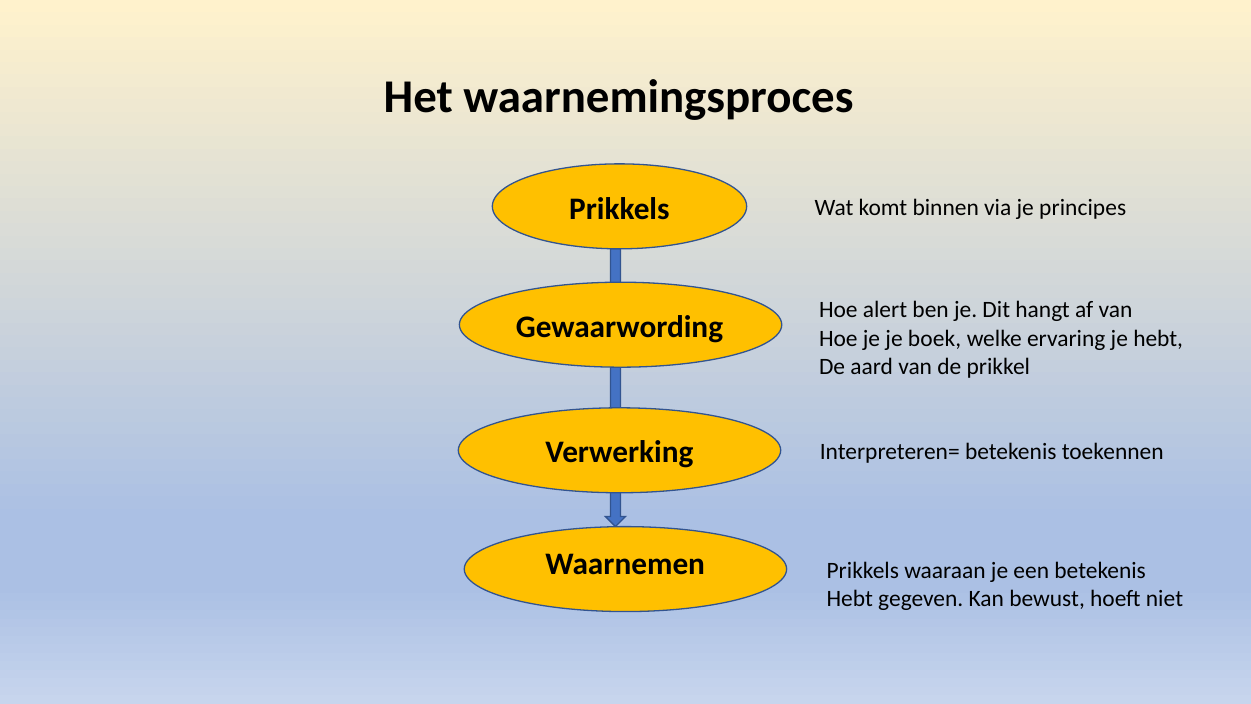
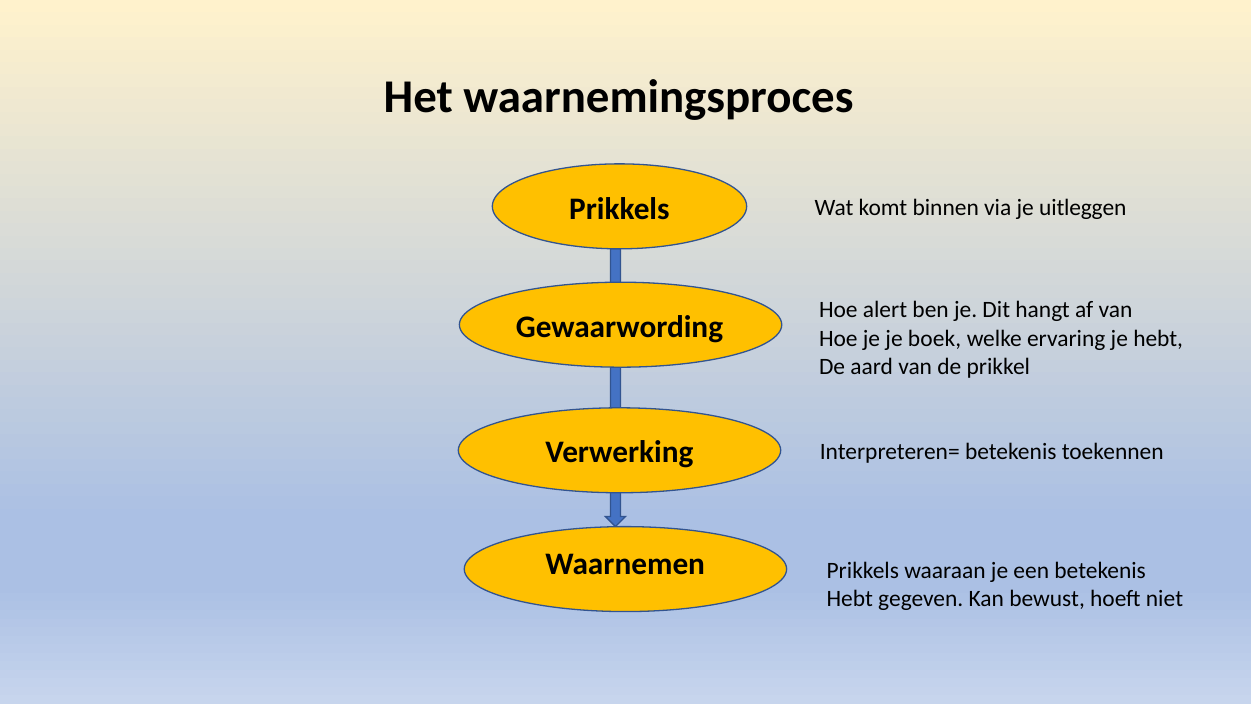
principes: principes -> uitleggen (1083, 208)
